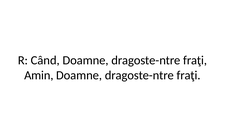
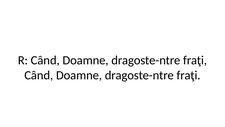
Amin: Amin -> Când (39, 75)
